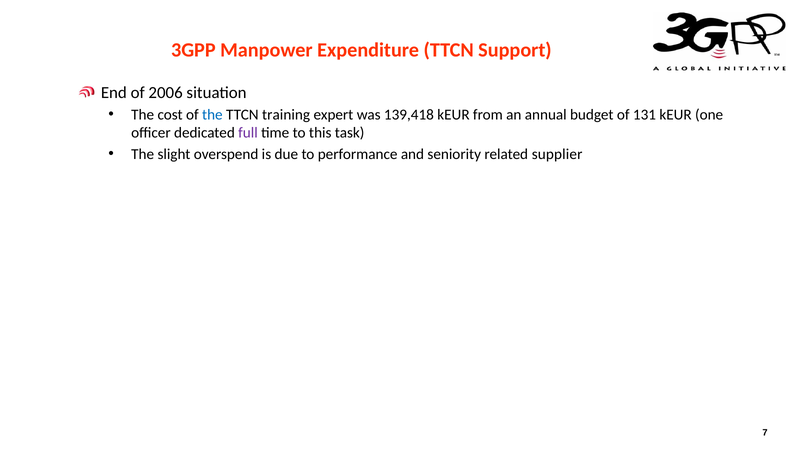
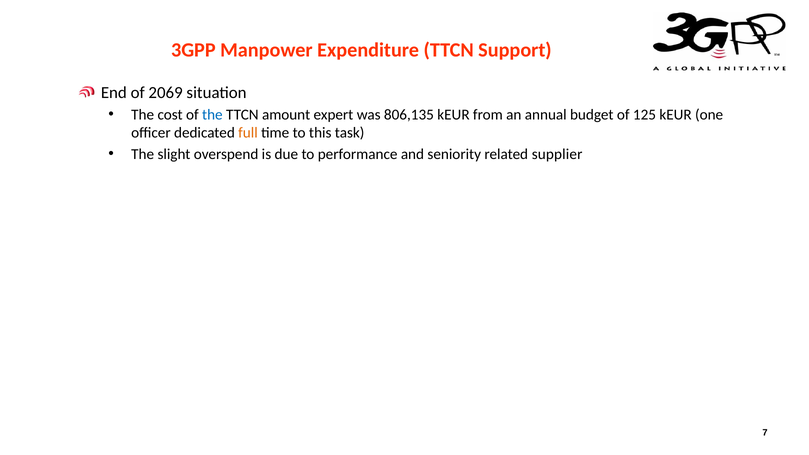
2006: 2006 -> 2069 (166, 93)
training: training -> amount (286, 115)
139,418: 139,418 -> 806,135 (409, 115)
131: 131 -> 125 (644, 115)
full colour: purple -> orange (248, 133)
